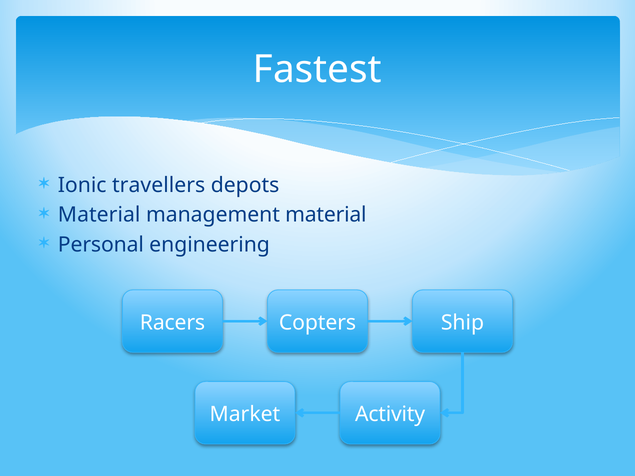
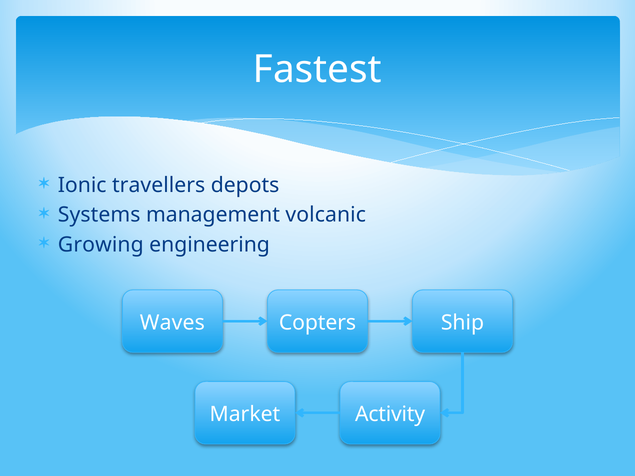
Material: Material -> Systems (99, 215)
management material: material -> volcanic (326, 215)
Personal: Personal -> Growing (101, 245)
Racers: Racers -> Waves (172, 323)
